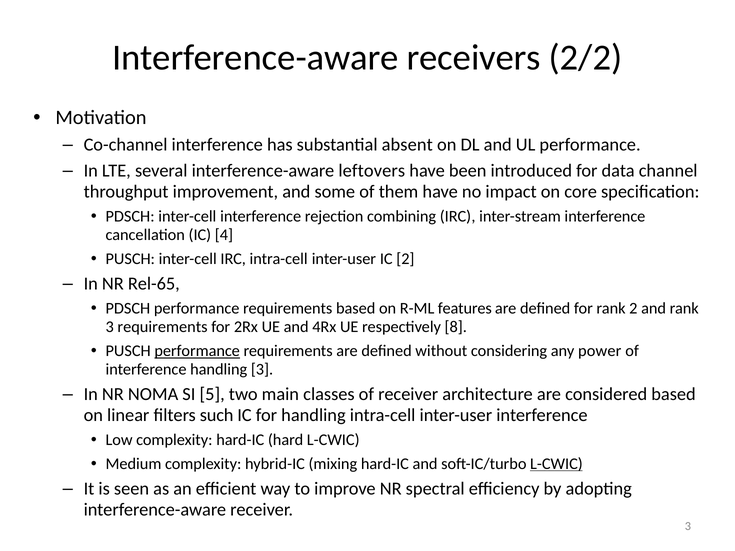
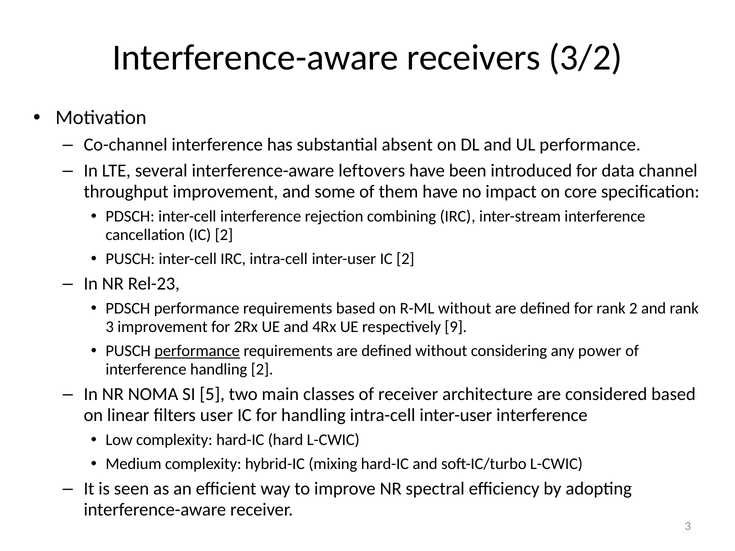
2/2: 2/2 -> 3/2 (586, 58)
cancellation IC 4: 4 -> 2 (224, 235)
Rel-65: Rel-65 -> Rel-23 (154, 284)
R-ML features: features -> without (465, 309)
3 requirements: requirements -> improvement (163, 327)
8: 8 -> 9 (456, 327)
handling 3: 3 -> 2 (262, 370)
such: such -> user (216, 415)
L-CWIC underline: present -> none (556, 464)
